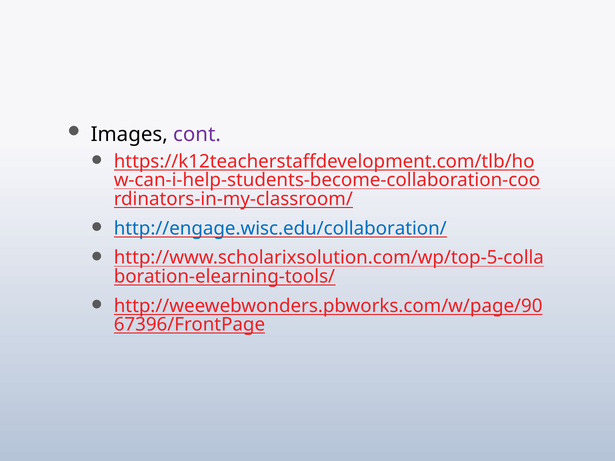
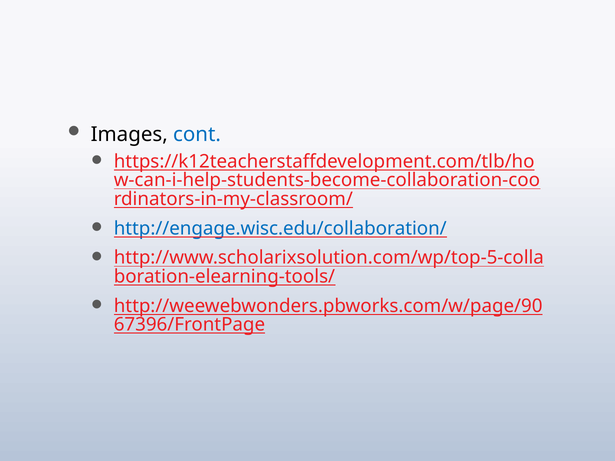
cont colour: purple -> blue (197, 134)
